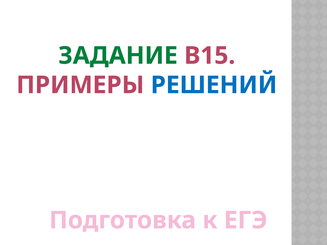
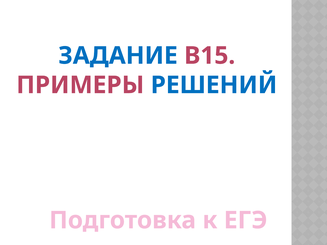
ЗАДАНИЕ colour: green -> blue (118, 56)
